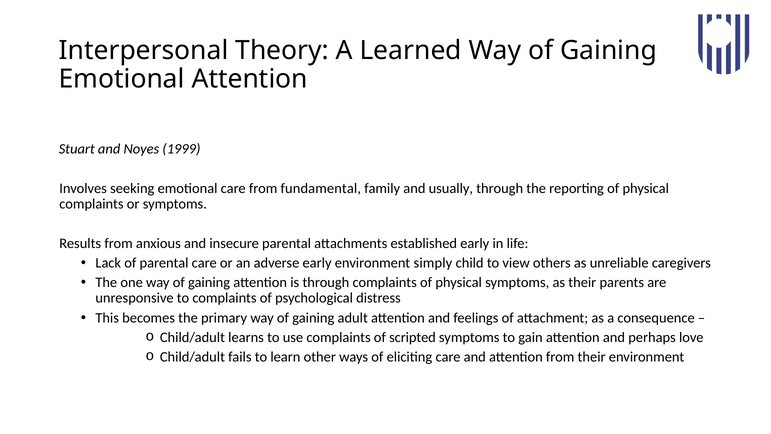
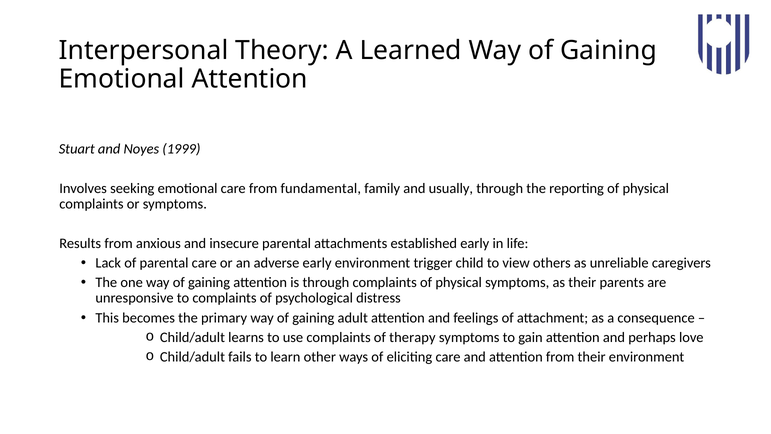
simply: simply -> trigger (433, 263)
scripted: scripted -> therapy (412, 337)
